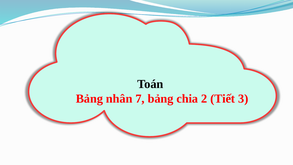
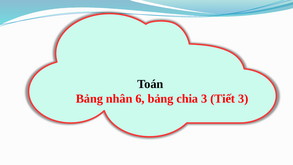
7: 7 -> 6 (140, 99)
chia 2: 2 -> 3 (204, 99)
